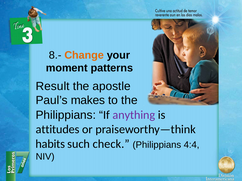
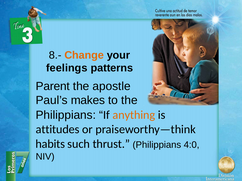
moment: moment -> feelings (67, 68)
Result: Result -> Parent (53, 86)
anything colour: purple -> orange (134, 115)
check: check -> thrust (111, 144)
4:4: 4:4 -> 4:0 (192, 145)
